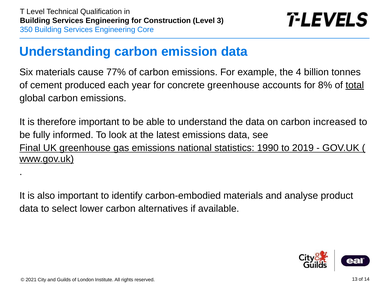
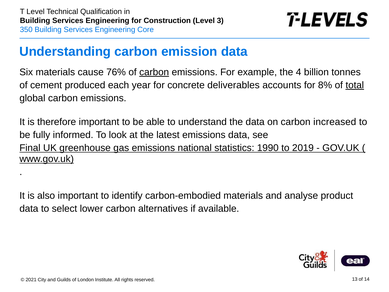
77%: 77% -> 76% (116, 72)
carbon underline: none -> present (154, 72)
concrete greenhouse: greenhouse -> deliverables (234, 85)
